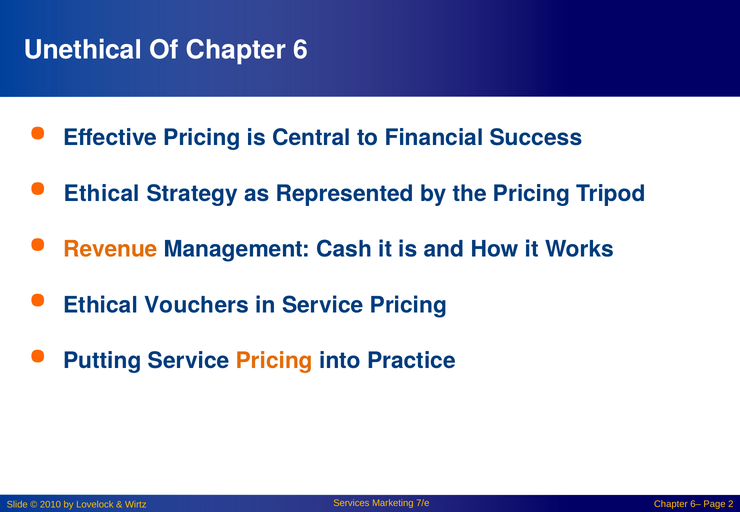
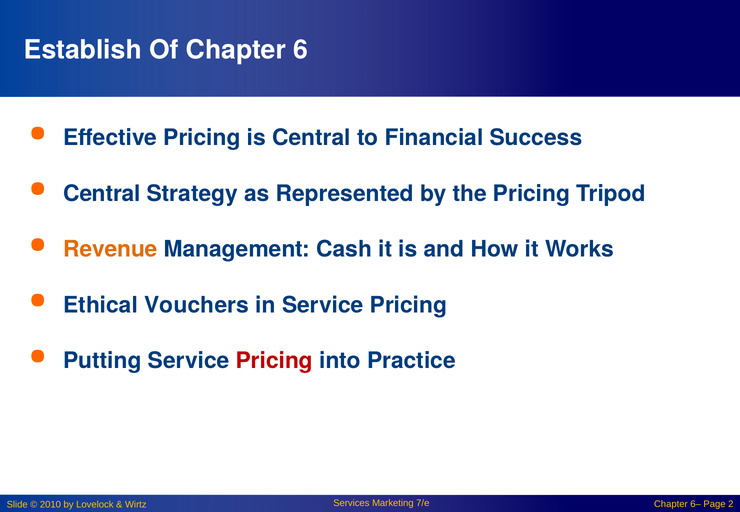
Unethical: Unethical -> Establish (83, 50)
Ethical: Ethical -> Central (102, 194)
Pricing colour: orange -> red (274, 361)
